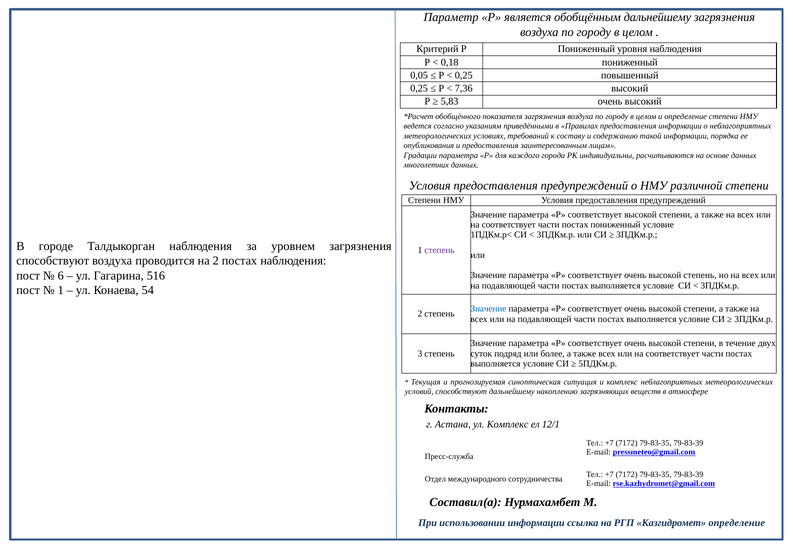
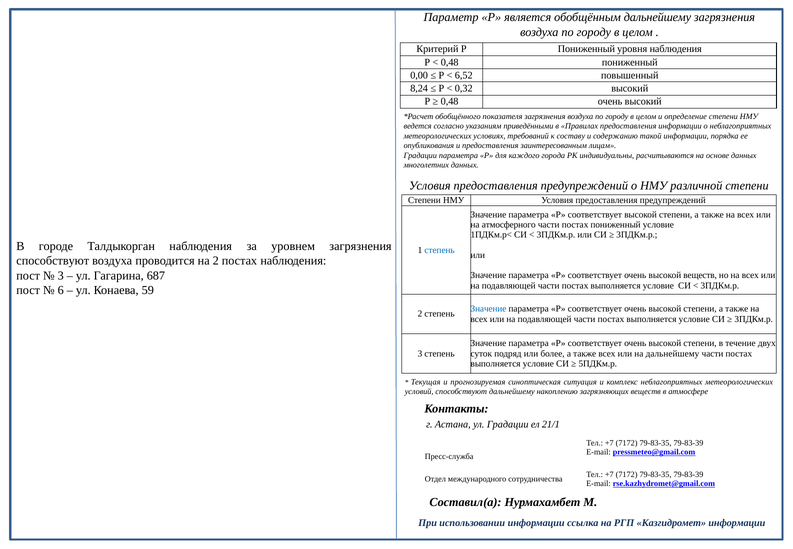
0,18: 0,18 -> 0,48 (450, 62)
0,05: 0,05 -> 0,00 (419, 75)
0,25: 0,25 -> 6,52 (464, 75)
0,25: 0,25 -> 8,24 (419, 88)
7,36: 7,36 -> 0,32 (464, 88)
5,83: 5,83 -> 0,48 (450, 101)
соответствует: соответствует -> атмосферного (509, 225)
степень colour: purple -> blue (440, 250)
6: 6 -> 3 (61, 276)
516: 516 -> 687 (156, 276)
высокой степень: степень -> веществ (700, 275)
1: 1 -> 6 (61, 290)
54: 54 -> 59 (148, 290)
соответствует: соответствует -> дальнейшему (672, 354)
ул Комплекс: Комплекс -> Градации (508, 424)
12/1: 12/1 -> 21/1 (551, 424)
Казгидромет определение: определение -> информации (737, 523)
